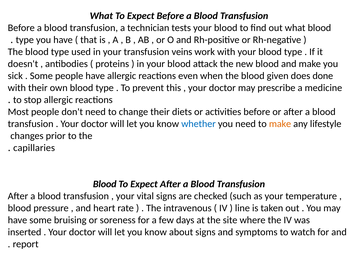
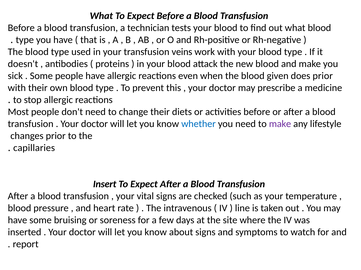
does done: done -> prior (323, 76)
make colour: orange -> purple (280, 124)
Blood: Blood -> Insert (105, 184)
